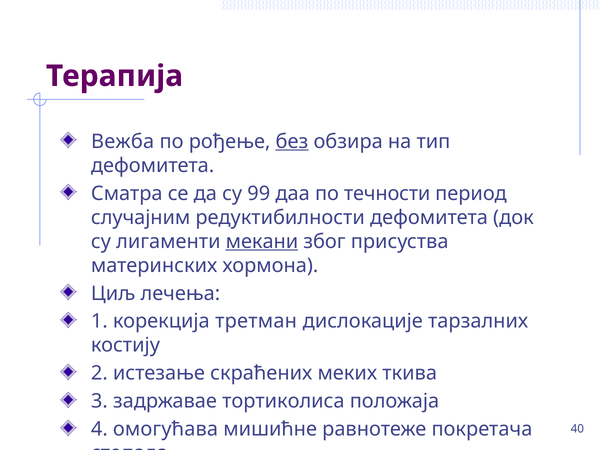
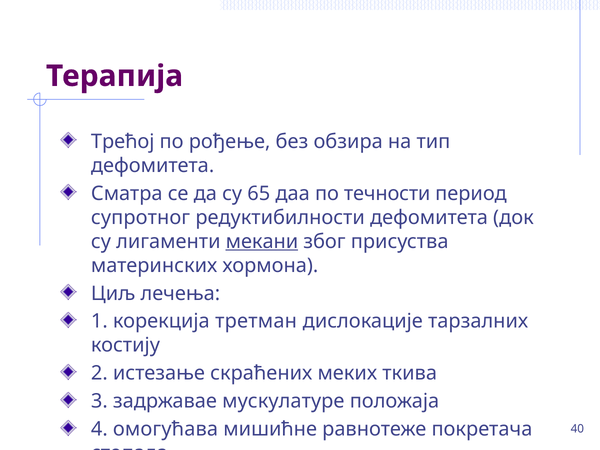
Вежба: Вежба -> Трећој (123, 141)
без underline: present -> none (292, 141)
99: 99 -> 65 (259, 193)
случајним: случајним -> супротног (141, 217)
тортиколиса: тортиколиса -> мускулатуре (283, 401)
